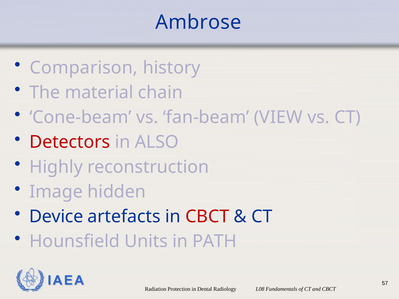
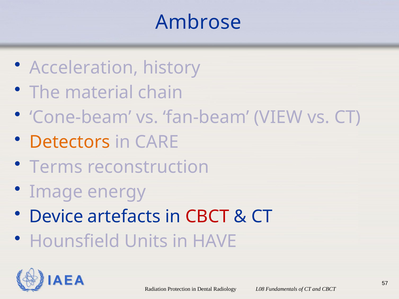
Comparison: Comparison -> Acceleration (84, 68)
Detectors colour: red -> orange (70, 142)
ALSO: ALSO -> CARE (157, 142)
Highly: Highly -> Terms (56, 167)
hidden: hidden -> energy (117, 192)
PATH: PATH -> HAVE (215, 242)
